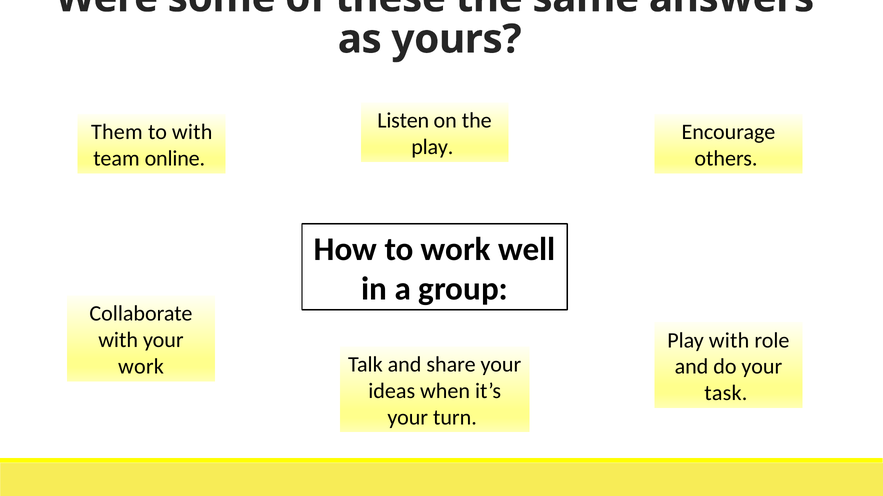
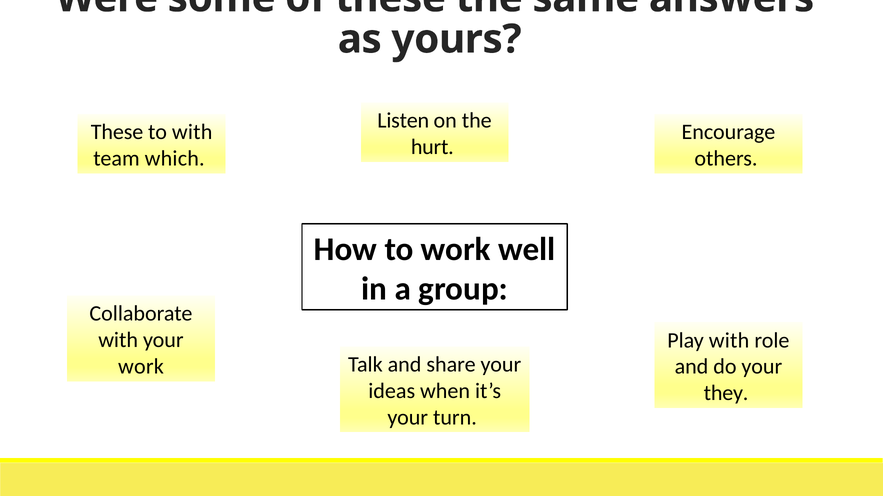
Them: Them -> These (117, 132)
play: play -> hurt (432, 147)
online: online -> which (175, 159)
task: task -> they (726, 394)
